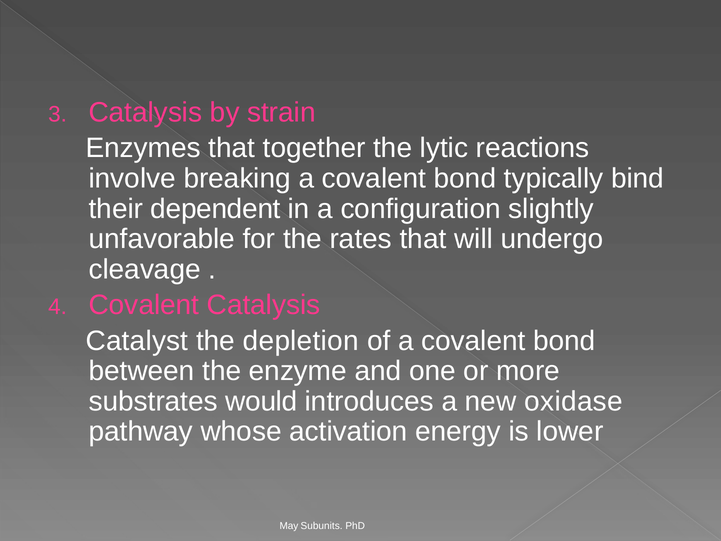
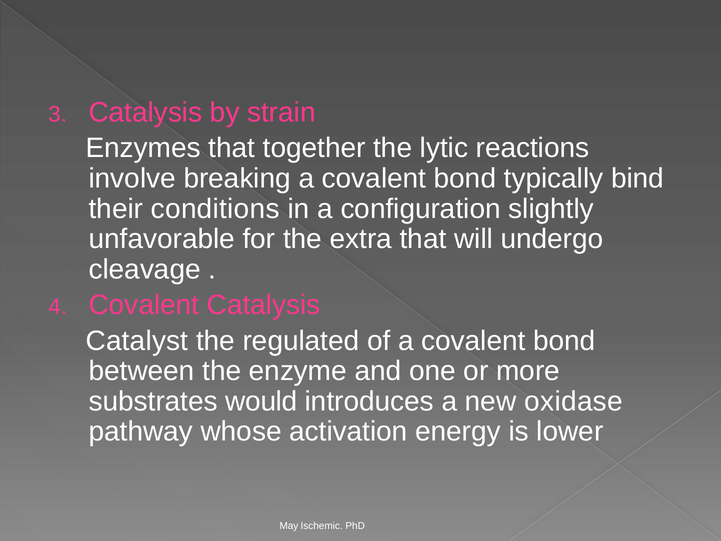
dependent: dependent -> conditions (215, 209)
rates: rates -> extra (361, 239)
depletion: depletion -> regulated (301, 341)
Subunits: Subunits -> Ischemic (322, 526)
